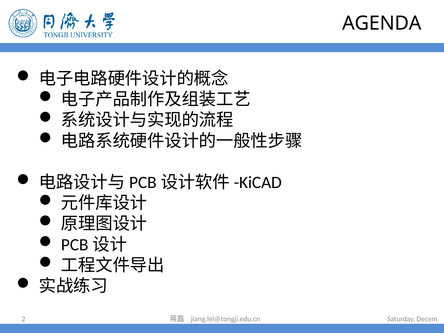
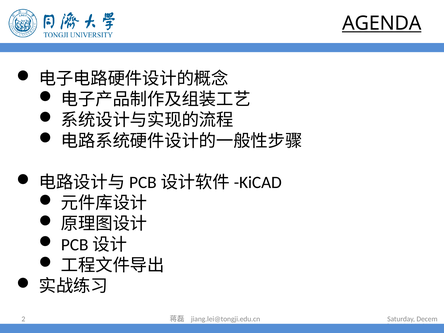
AGENDA underline: none -> present (382, 23)
